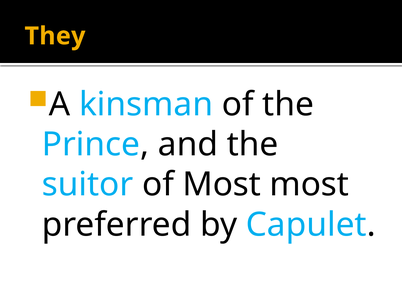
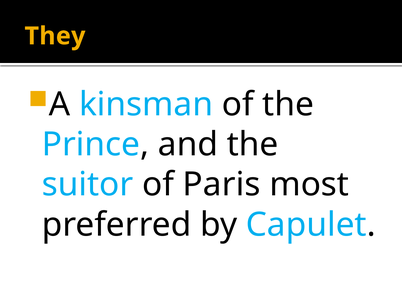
of Most: Most -> Paris (222, 185)
